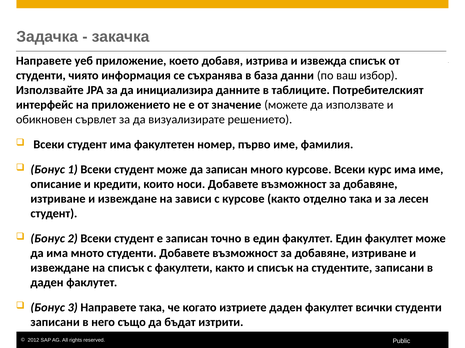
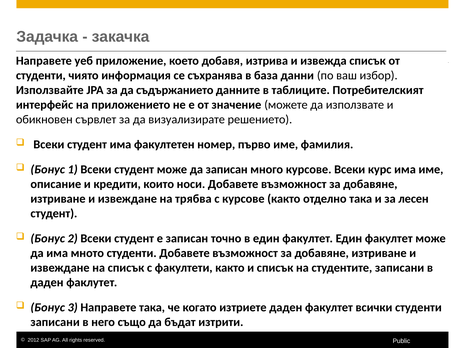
инициализира: инициализира -> съдържанието (175, 90)
зависи: зависи -> трябва (193, 199)
